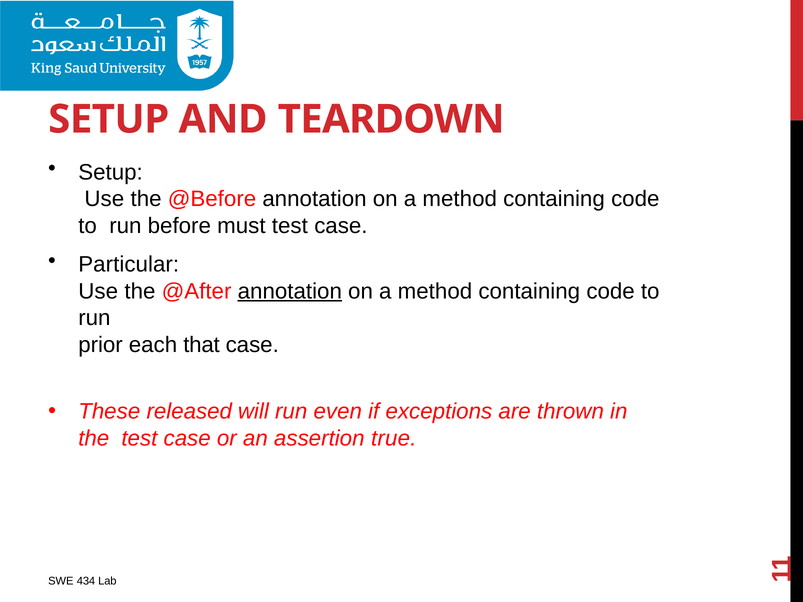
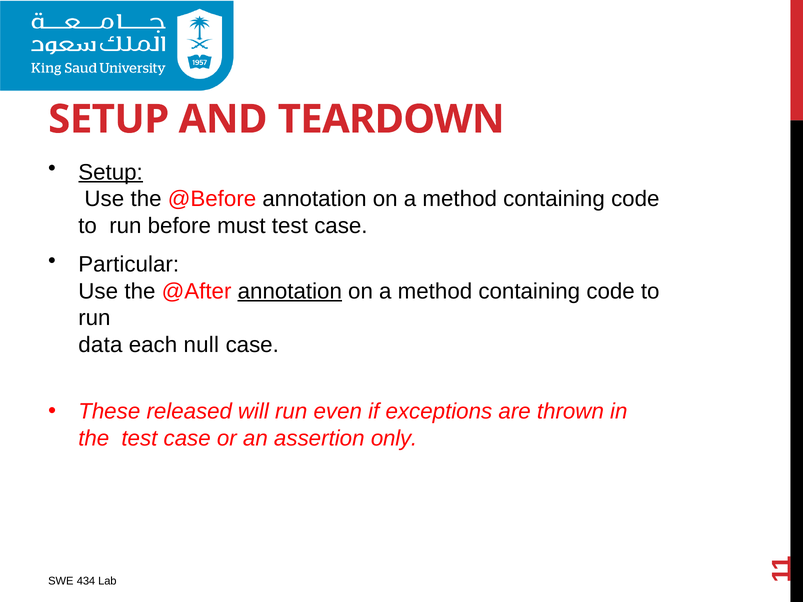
Setup underline: none -> present (111, 172)
prior: prior -> data (100, 345)
that: that -> null (201, 345)
true: true -> only (394, 438)
